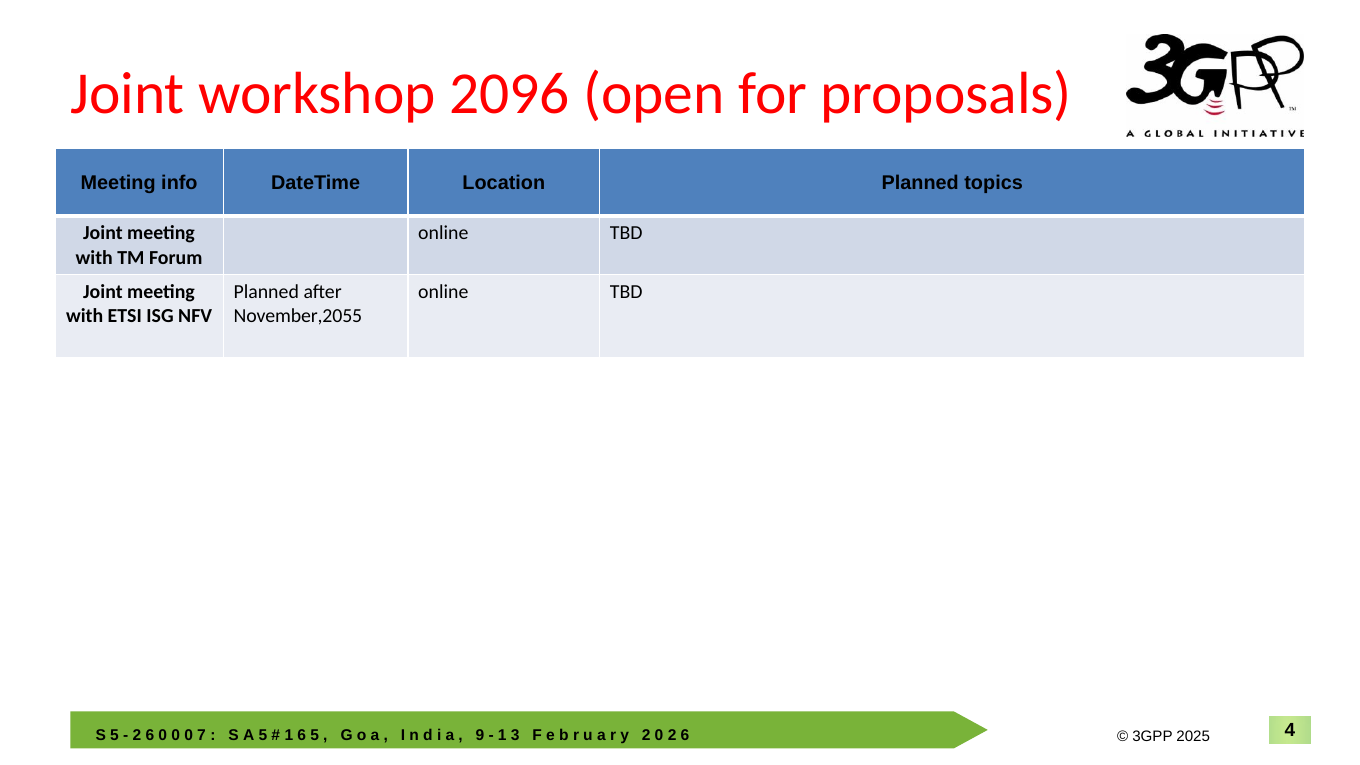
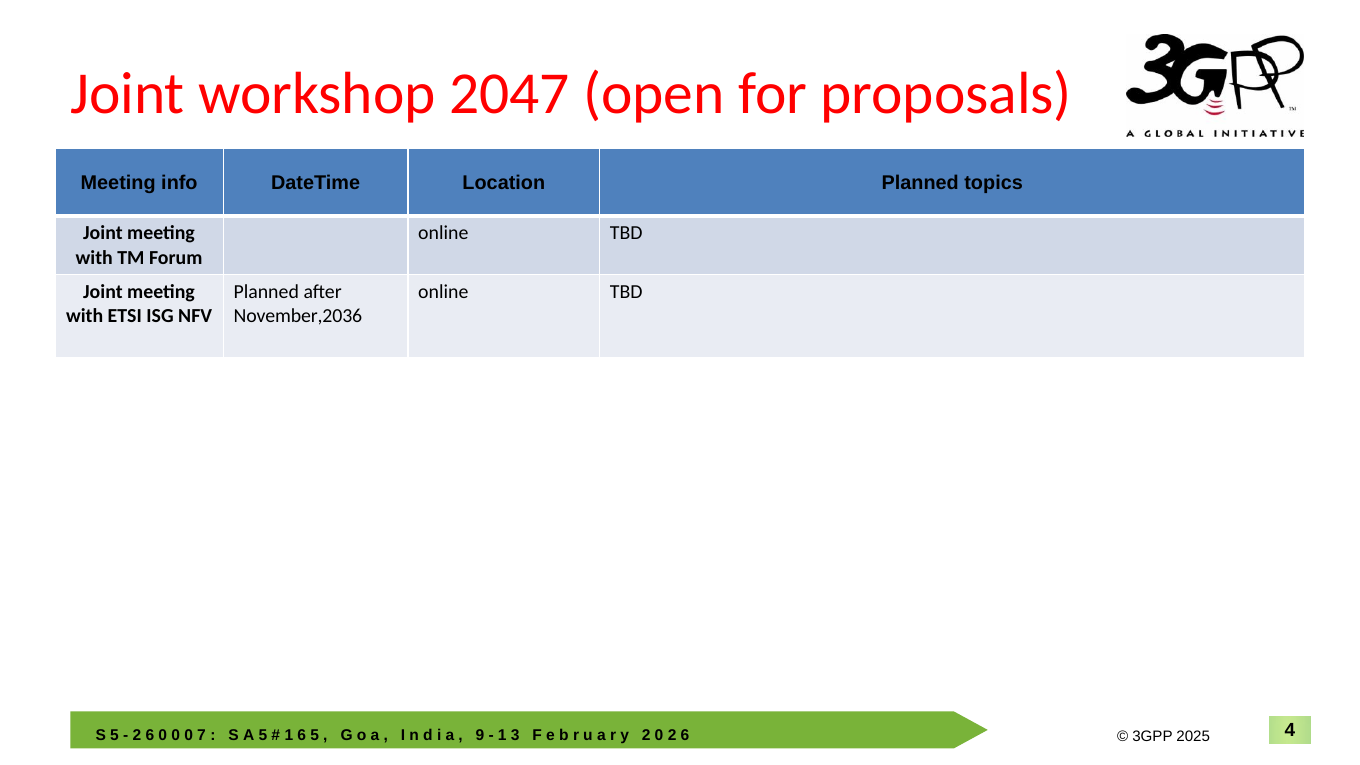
2096: 2096 -> 2047 (509, 93)
November,2055: November,2055 -> November,2036 (298, 316)
